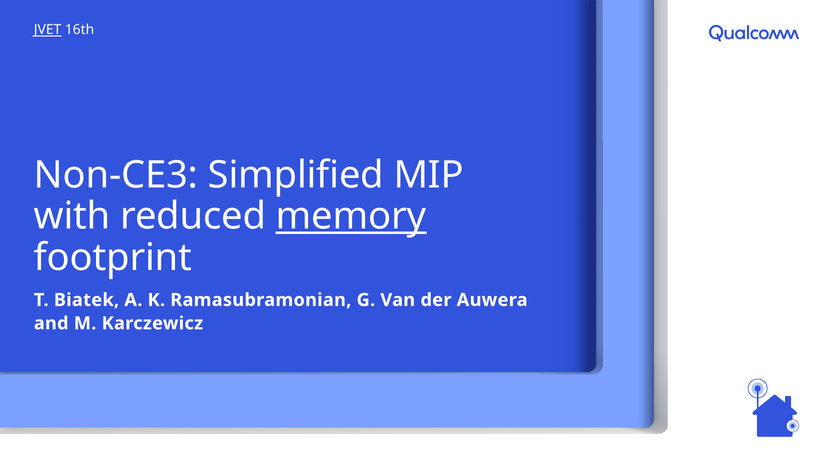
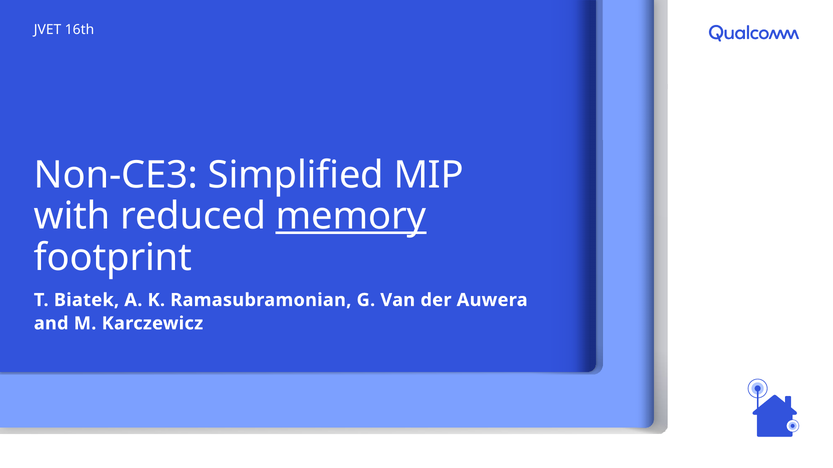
JVET underline: present -> none (48, 30)
